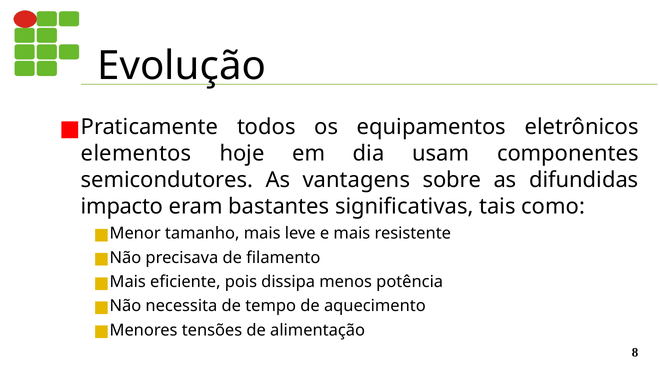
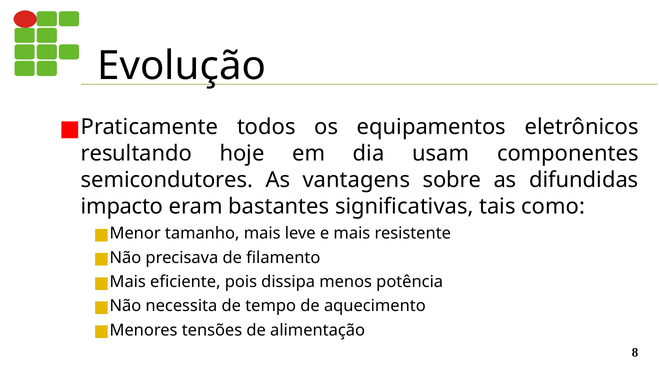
elementos: elementos -> resultando (136, 153)
